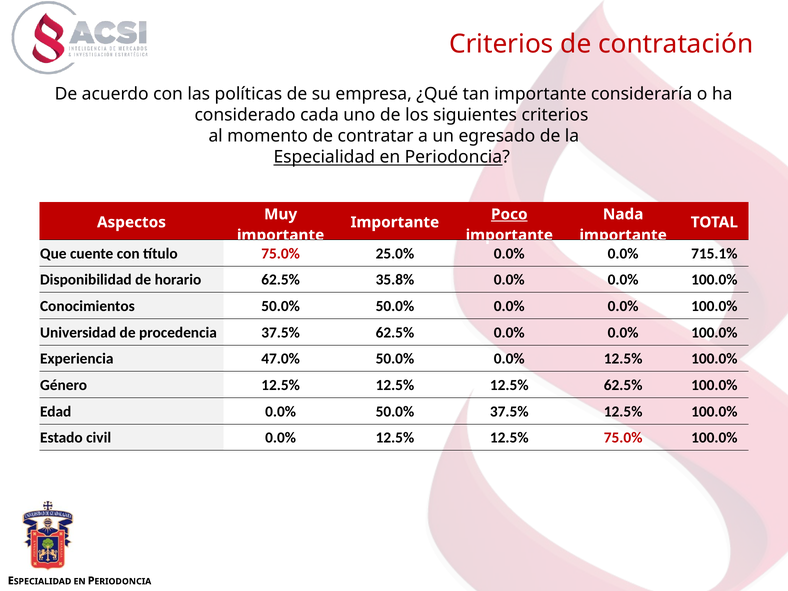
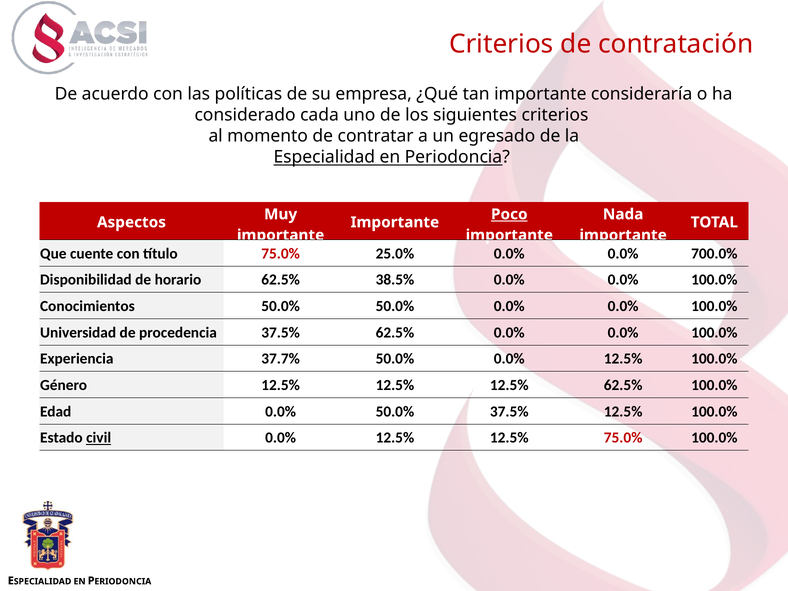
715.1%: 715.1% -> 700.0% (714, 253)
35.8%: 35.8% -> 38.5% (395, 280)
47.0%: 47.0% -> 37.7% (281, 359)
civil underline: none -> present (99, 438)
